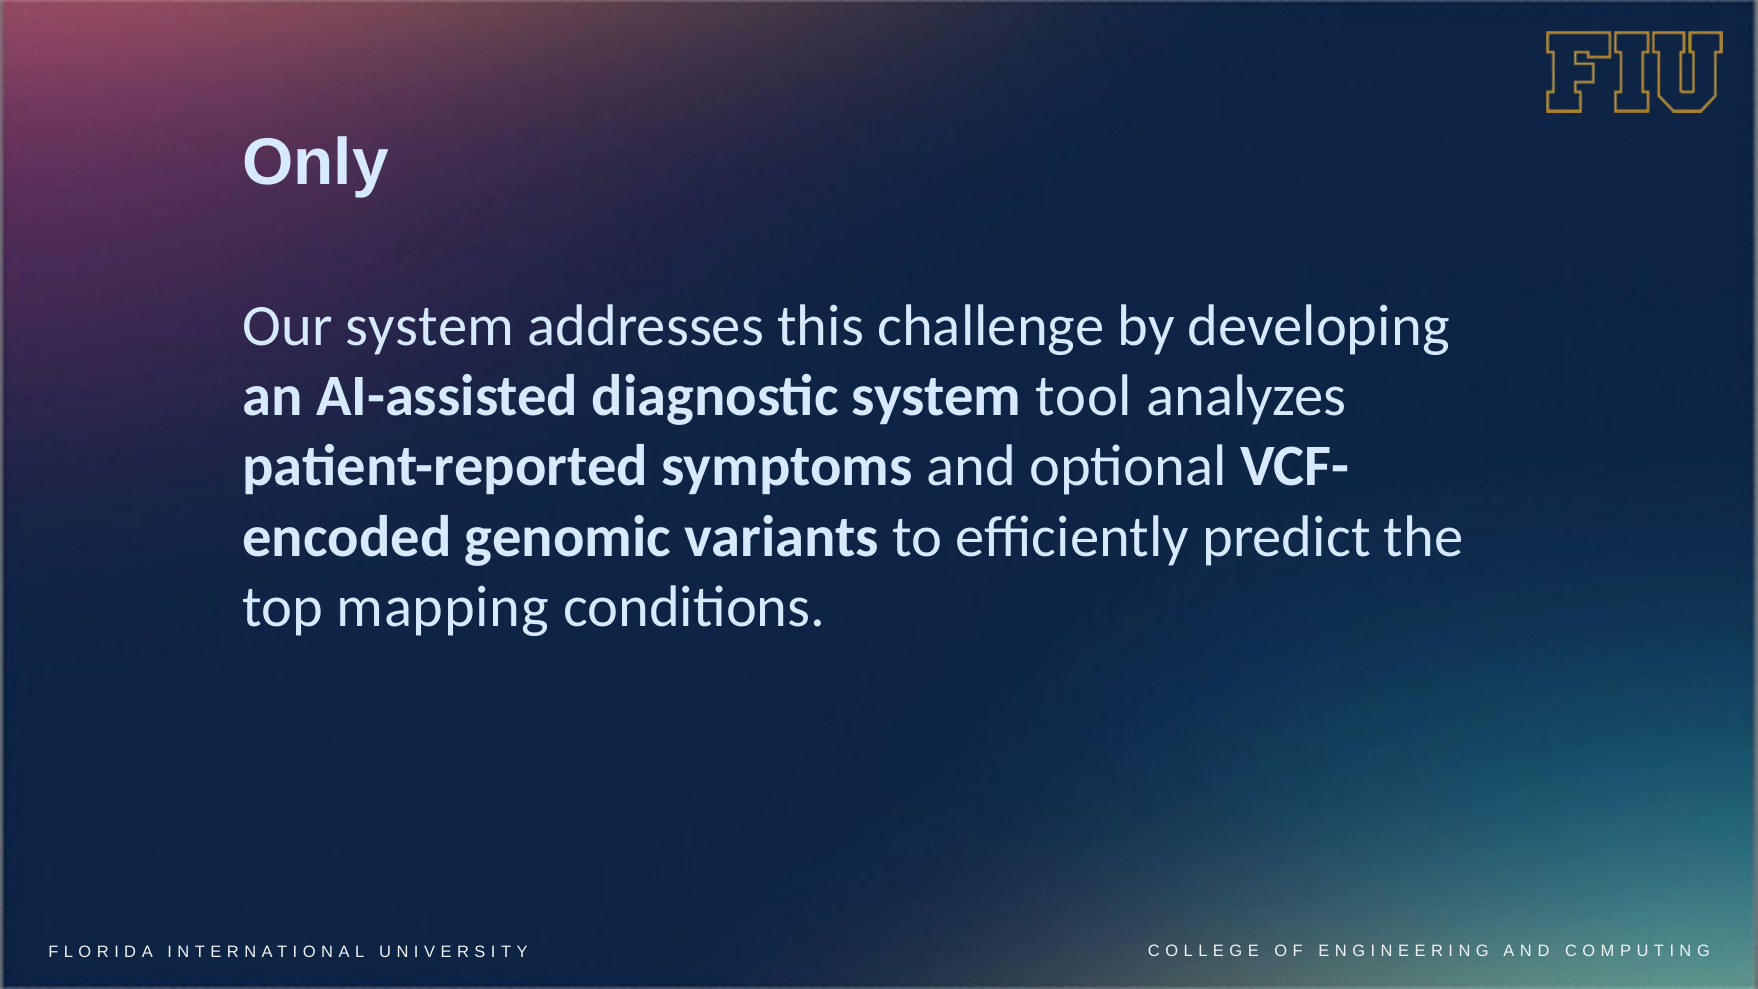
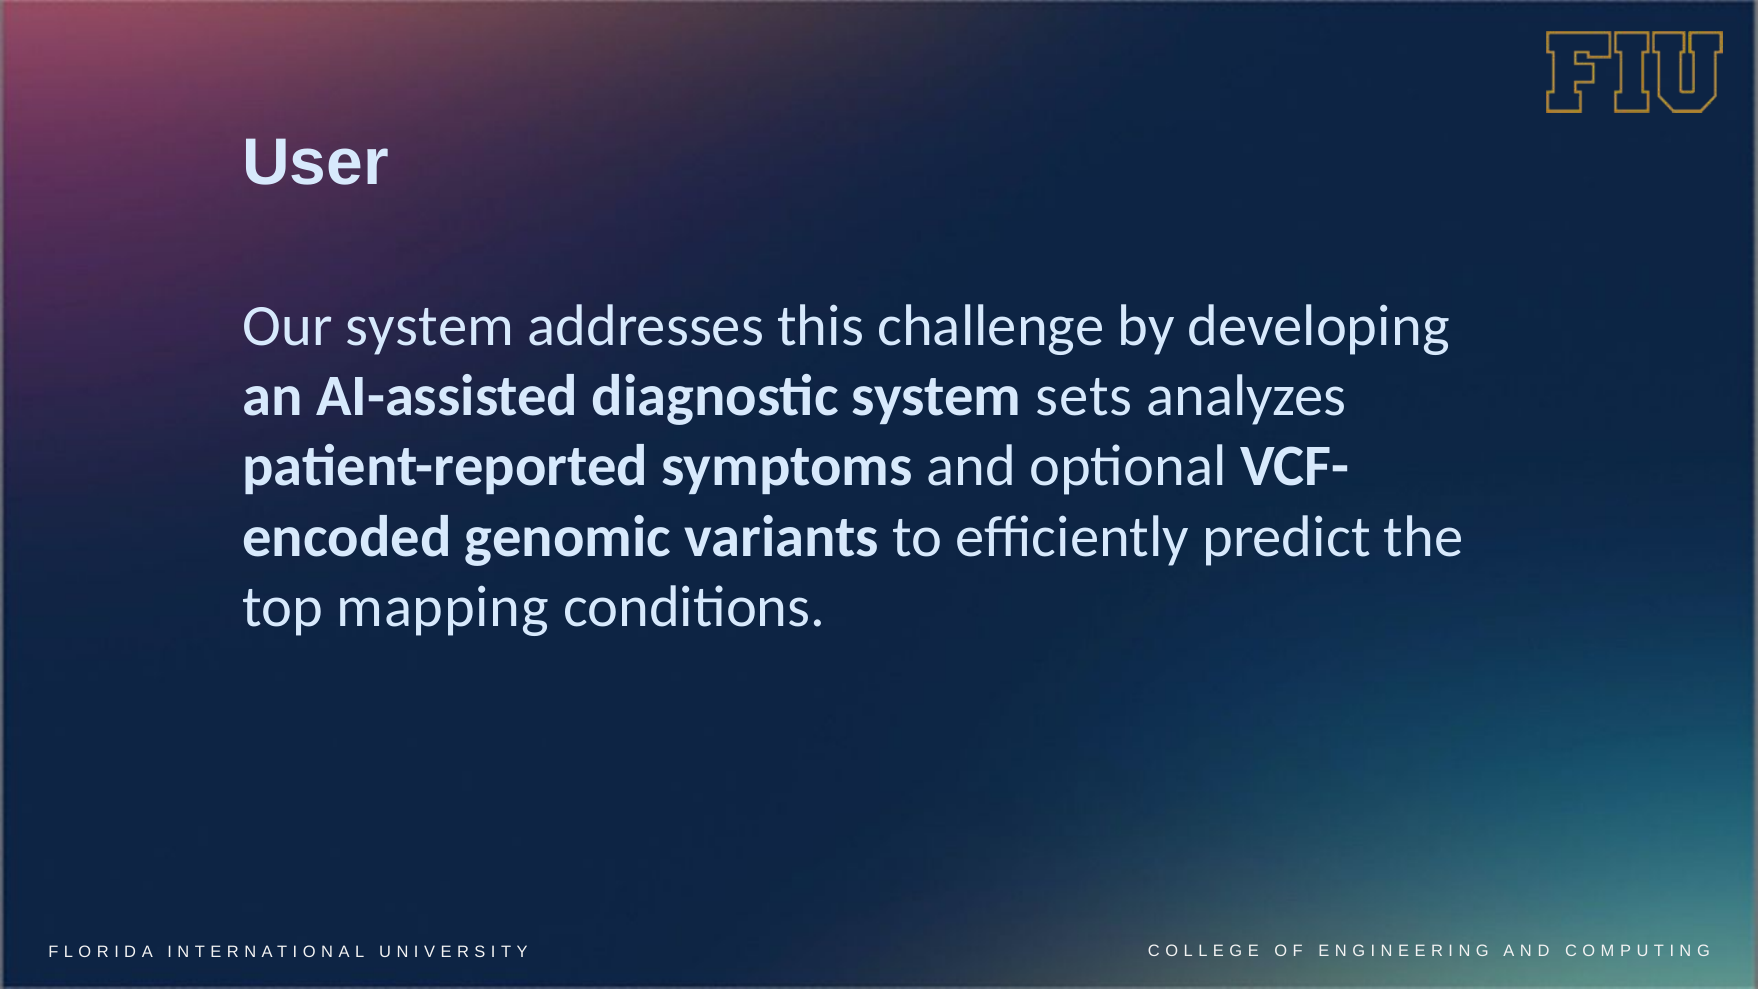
Only: Only -> User (316, 163)
tool: tool -> sets (1084, 396)
